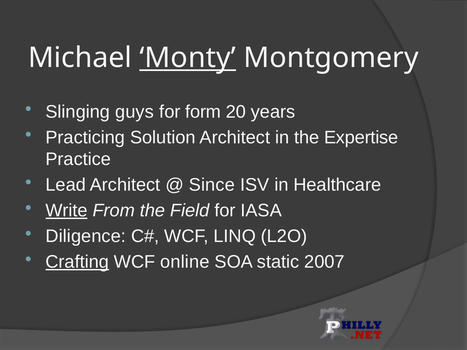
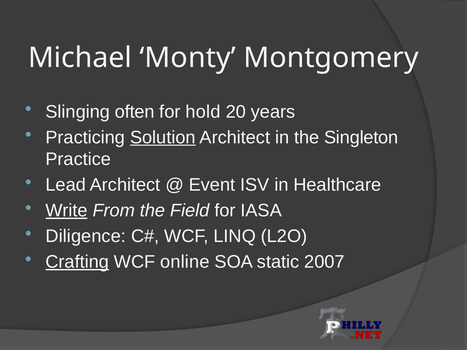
Monty underline: present -> none (188, 58)
guys: guys -> often (135, 112)
form: form -> hold (203, 112)
Solution underline: none -> present (163, 137)
Expertise: Expertise -> Singleton (361, 137)
Since: Since -> Event (212, 185)
